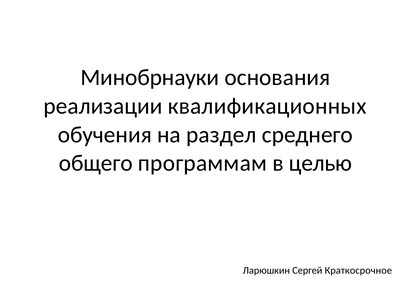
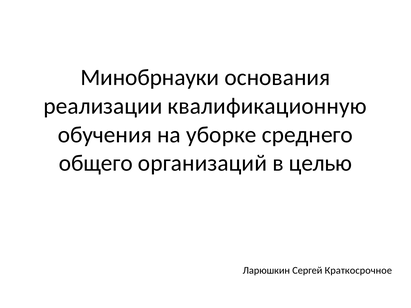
квалификационных: квалификационных -> квалификационную (267, 106)
раздел: раздел -> уборке (221, 135)
программам: программам -> организаций (202, 163)
